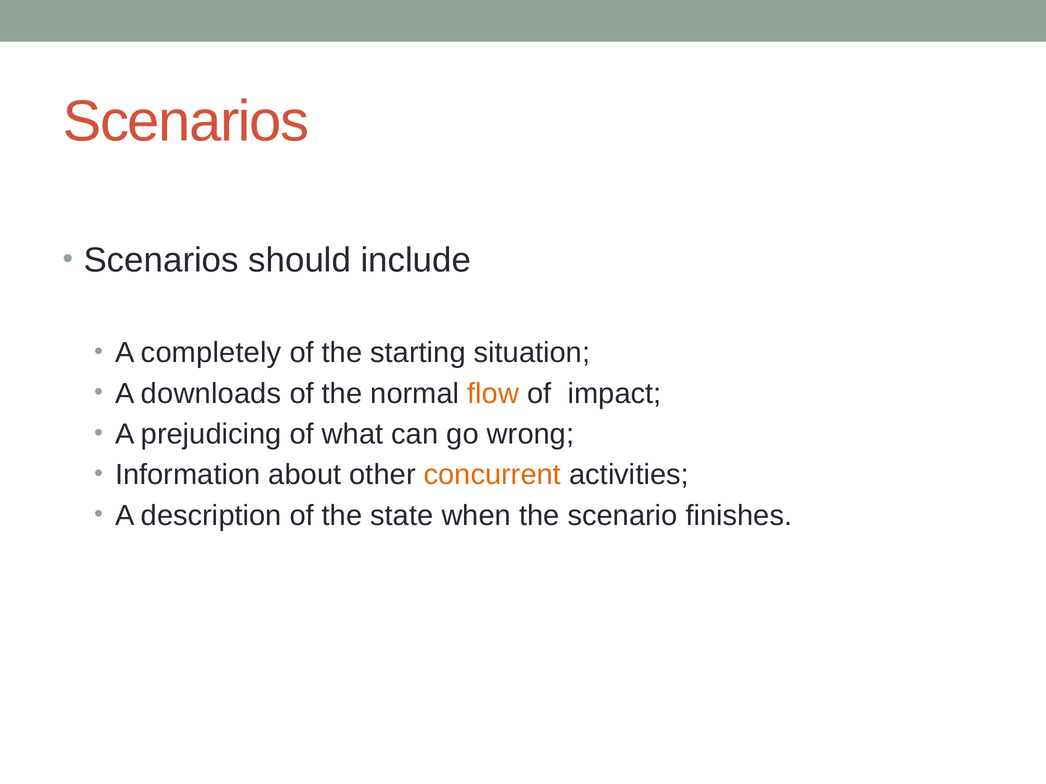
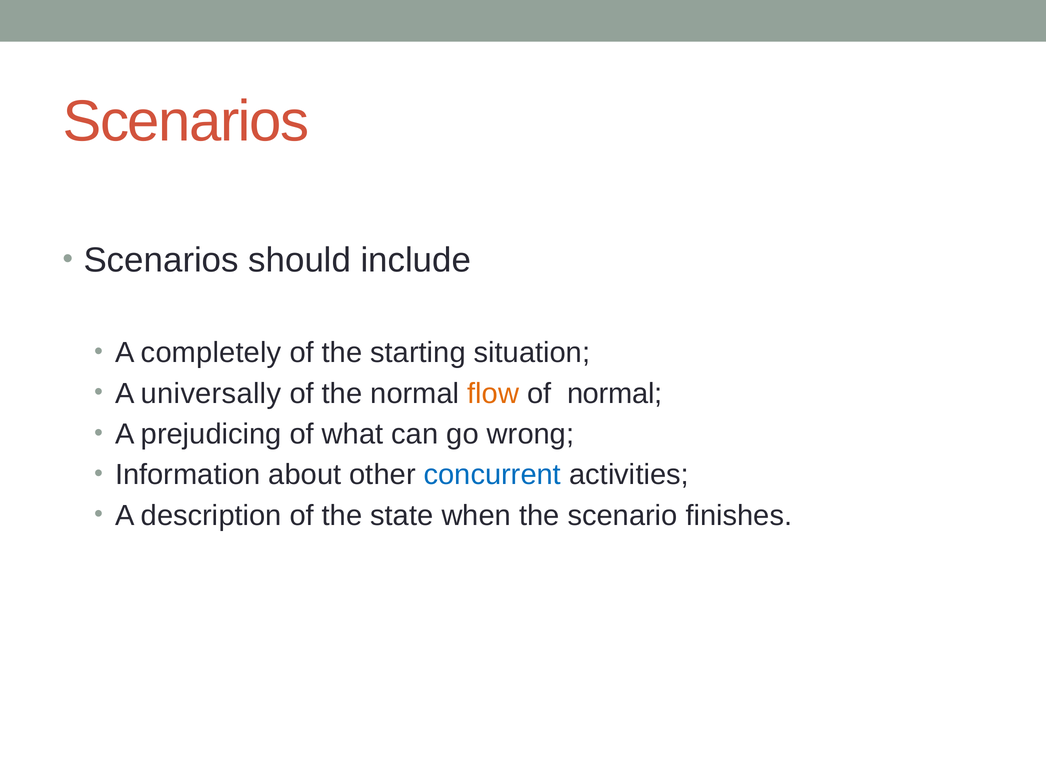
downloads: downloads -> universally (211, 394)
of impact: impact -> normal (615, 394)
concurrent colour: orange -> blue (492, 475)
